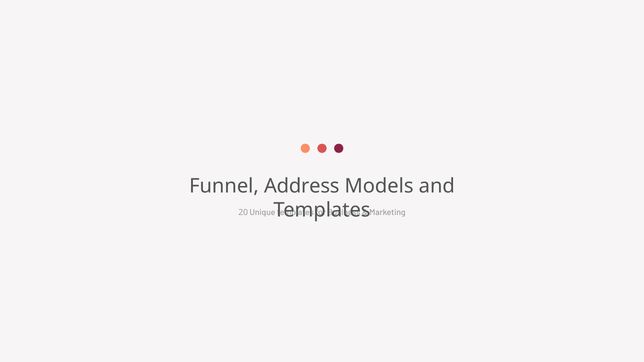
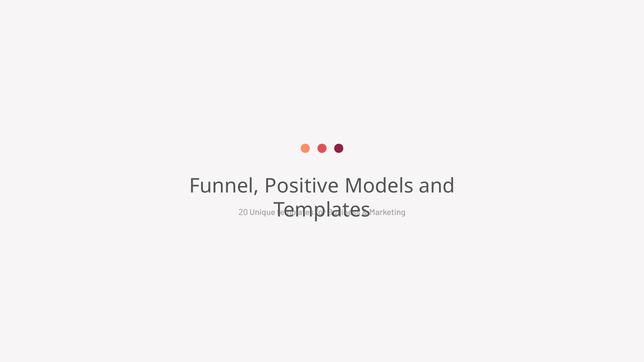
Address: Address -> Positive (302, 186)
